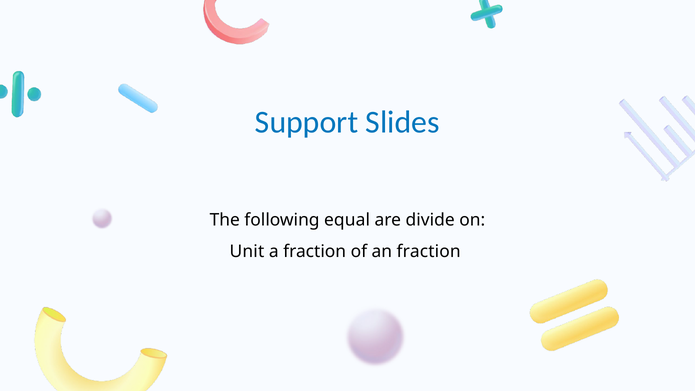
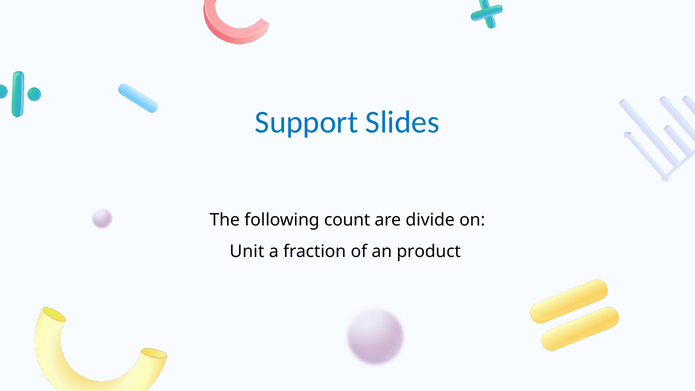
equal: equal -> count (347, 220)
an fraction: fraction -> product (429, 251)
